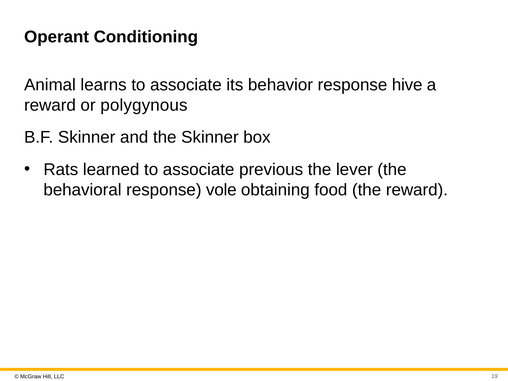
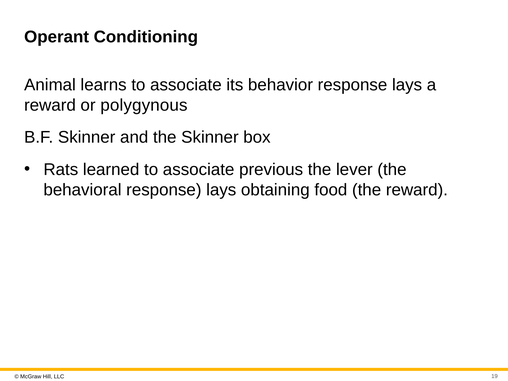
behavior response hive: hive -> lays (407, 85)
behavioral response vole: vole -> lays (221, 190)
